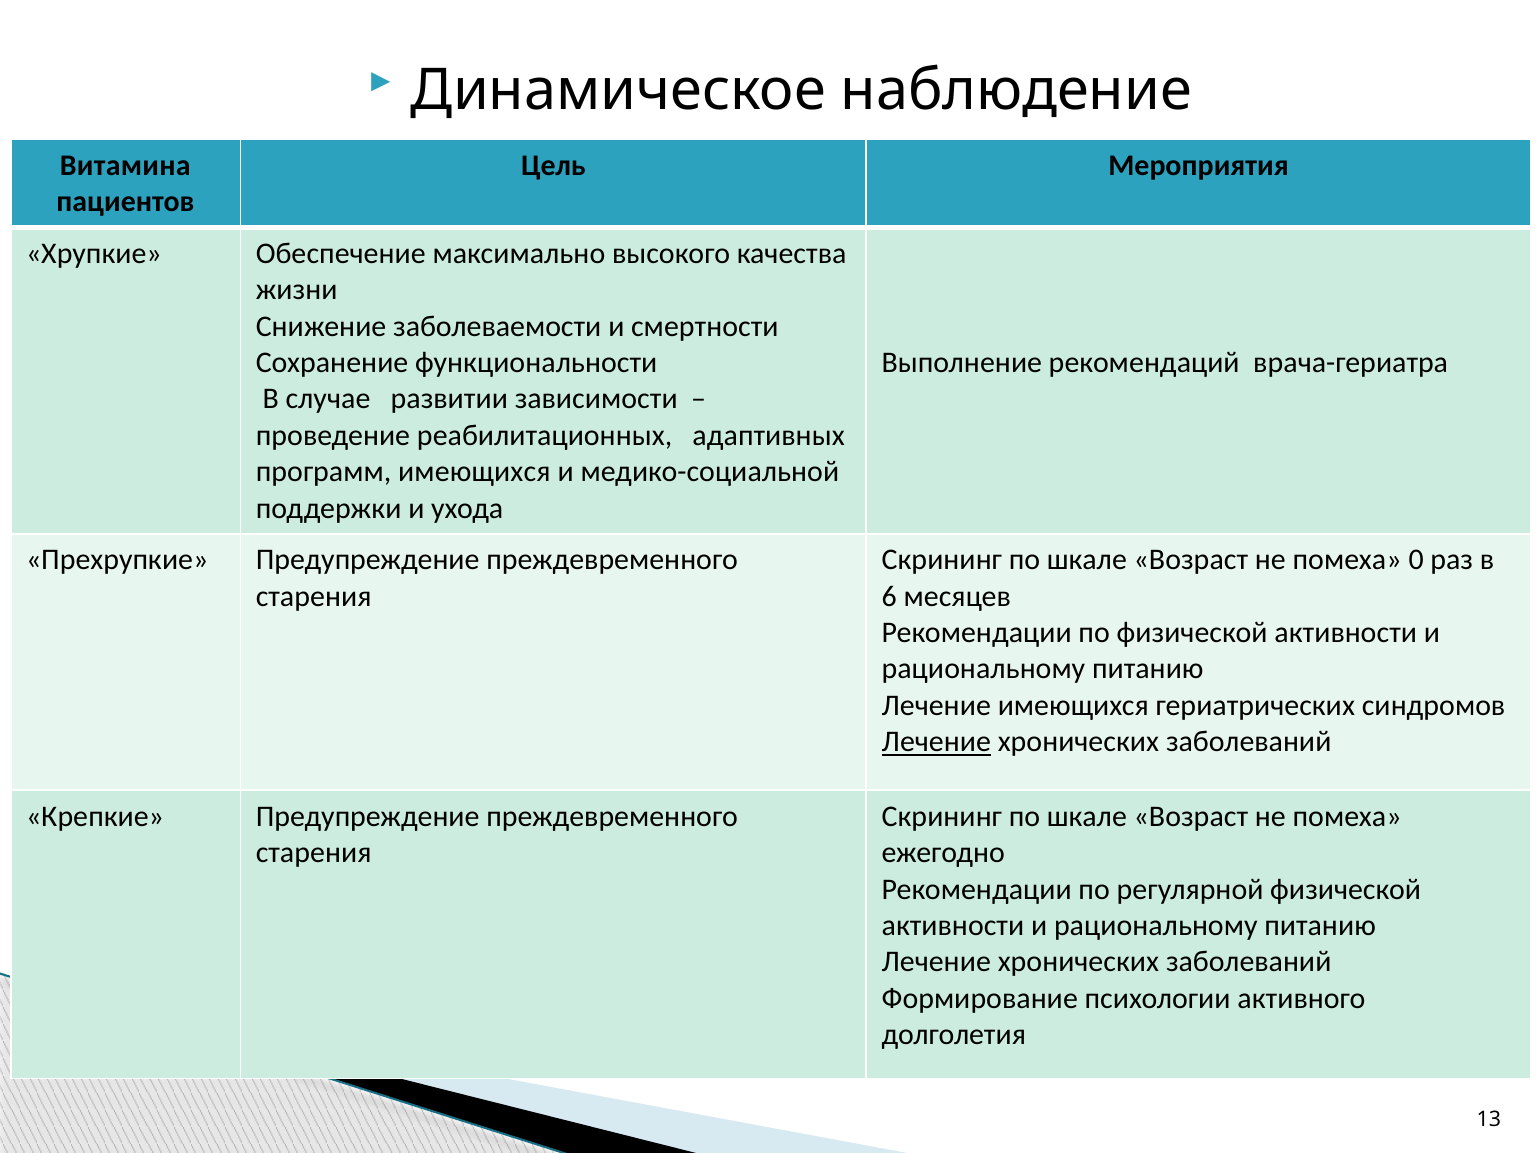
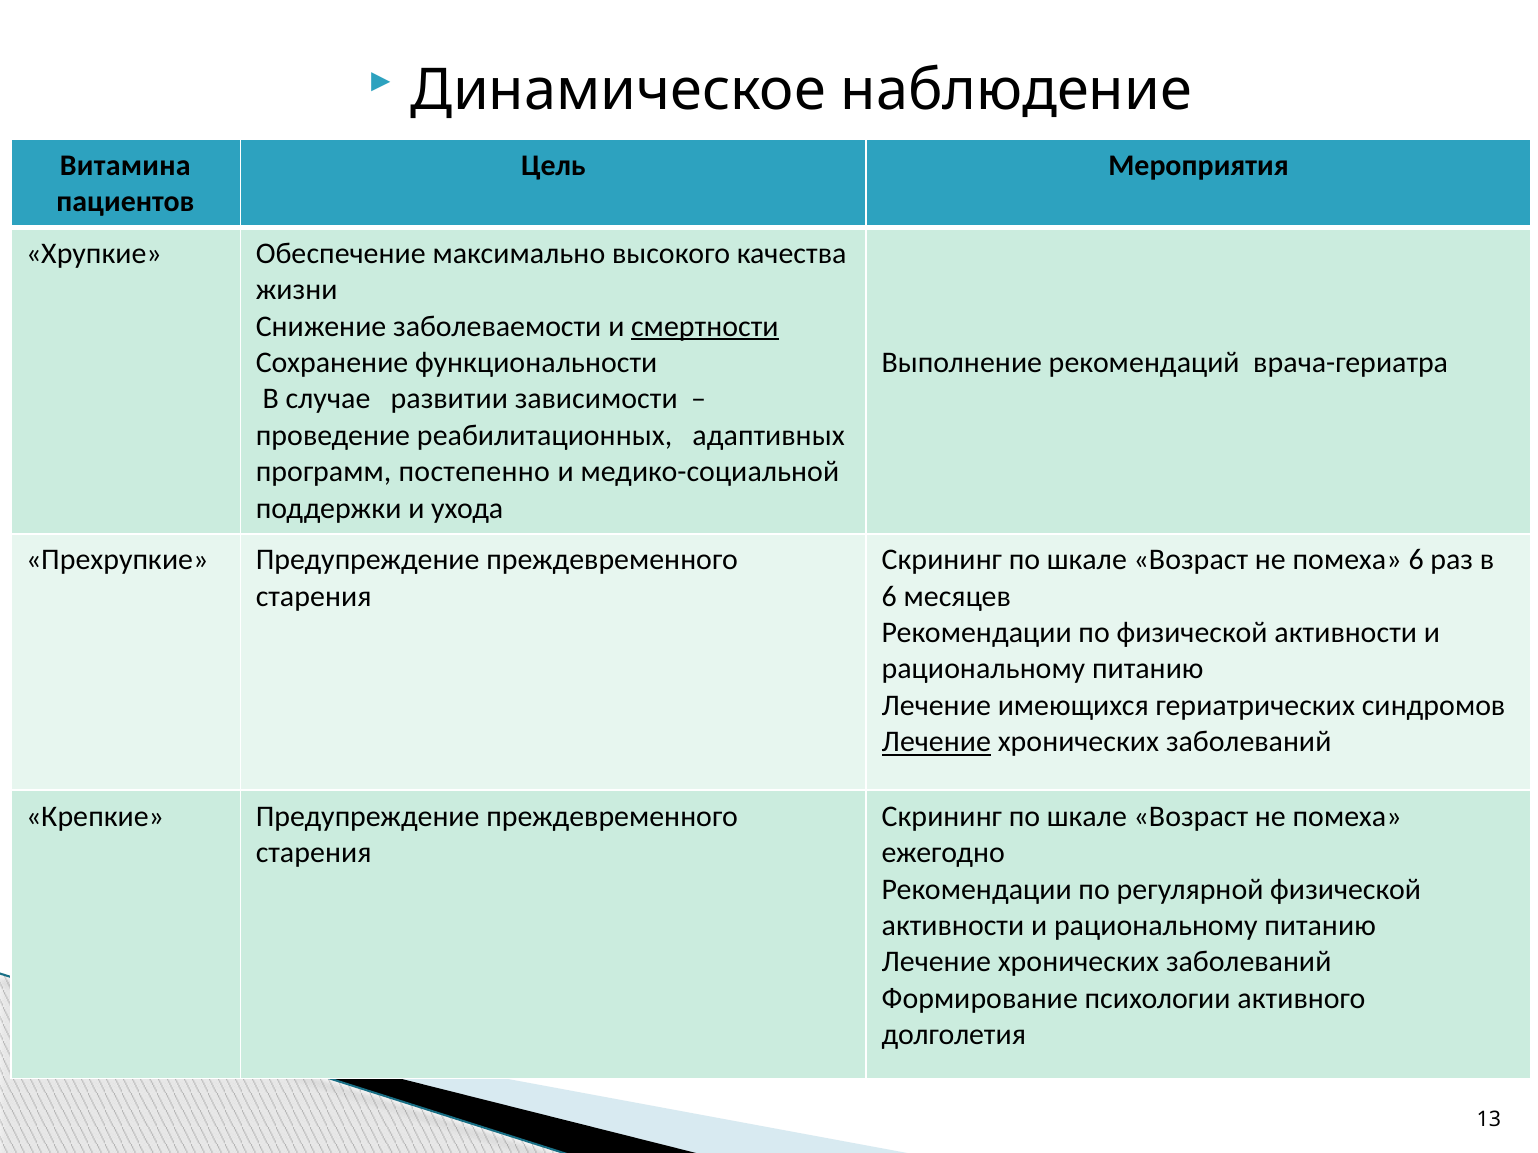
смертности underline: none -> present (705, 326)
программ имеющихся: имеющихся -> постепенно (474, 472)
помеха 0: 0 -> 6 (1416, 560)
